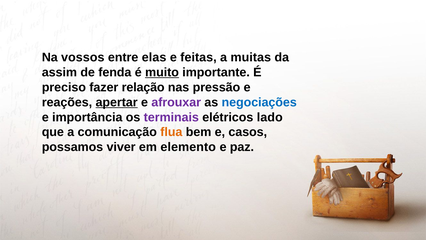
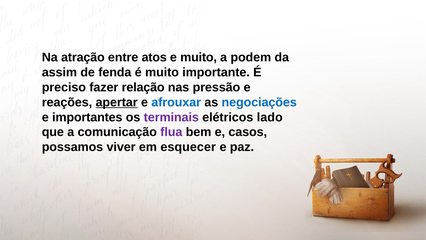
vossos: vossos -> atração (83, 57)
elas: elas -> atos (154, 57)
e feitas: feitas -> muito (199, 57)
muitas: muitas -> podem (251, 57)
muito underline: present -> none (162, 72)
afrouxar colour: purple -> blue (176, 102)
importância: importância -> importantes (87, 117)
flua colour: orange -> purple (171, 132)
elemento: elemento -> esquecer (188, 147)
